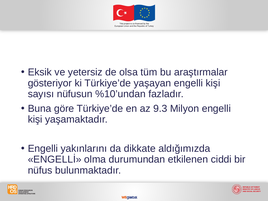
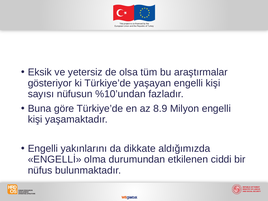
9.3: 9.3 -> 8.9 (160, 109)
